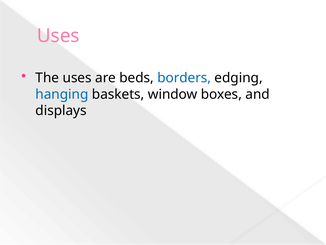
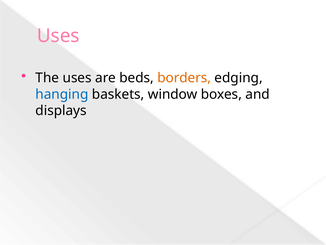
borders colour: blue -> orange (184, 78)
